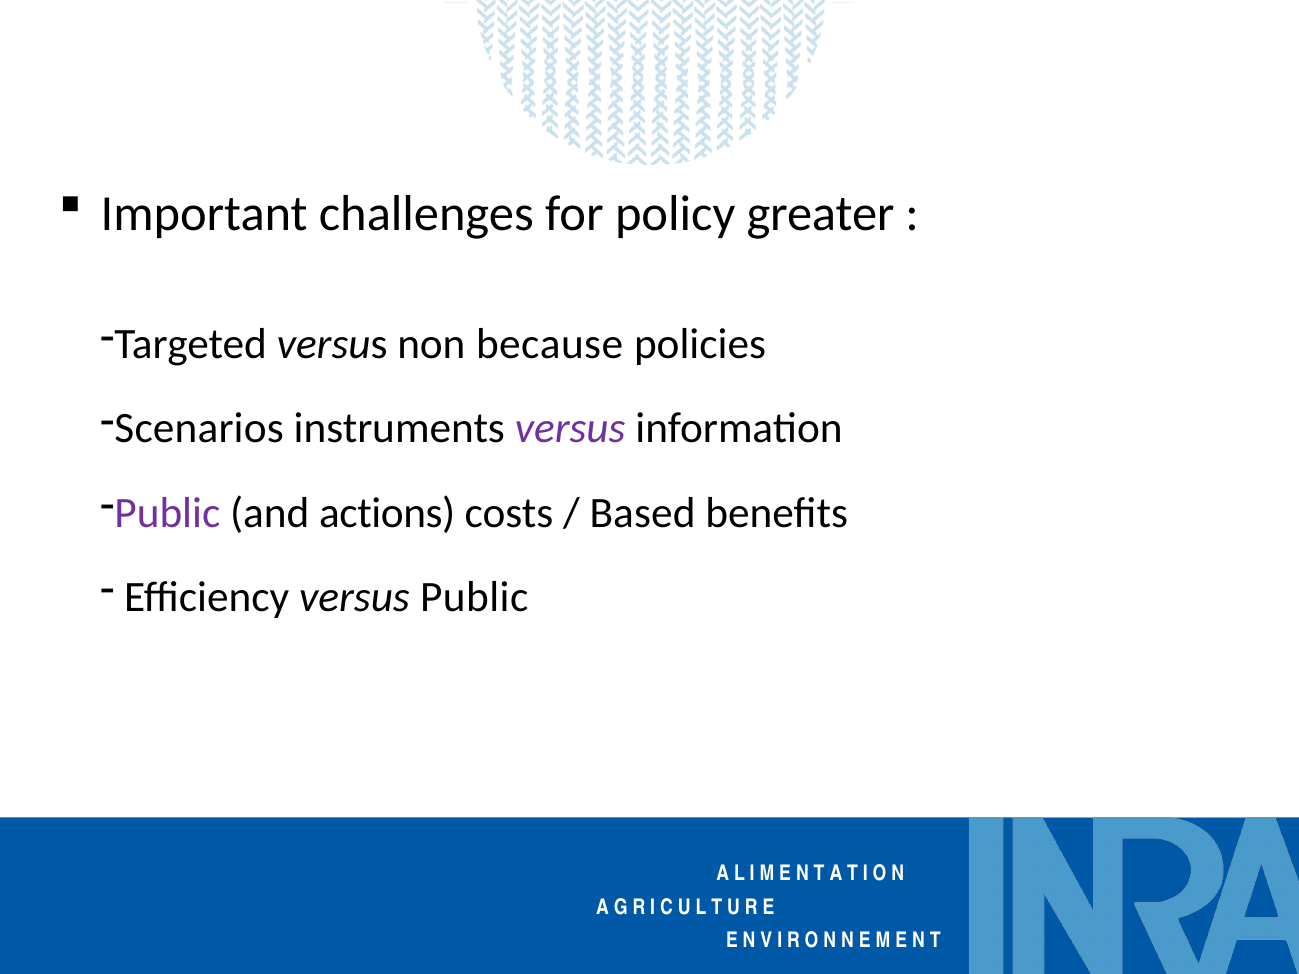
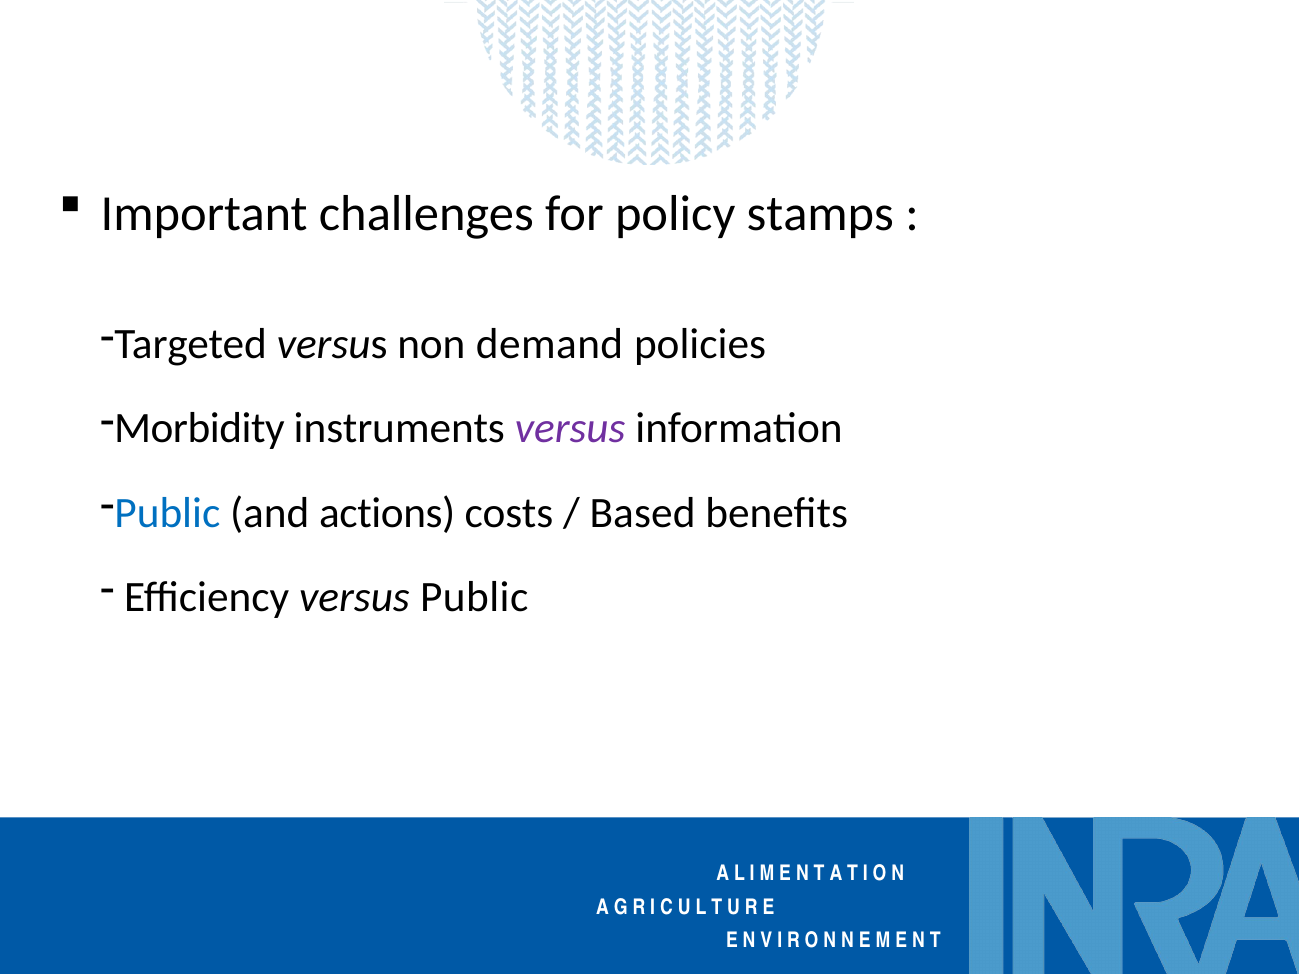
greater: greater -> stamps (820, 214)
because: because -> demand (550, 344)
Scenarios: Scenarios -> Morbidity (199, 429)
Public colour: purple -> blue (167, 513)
